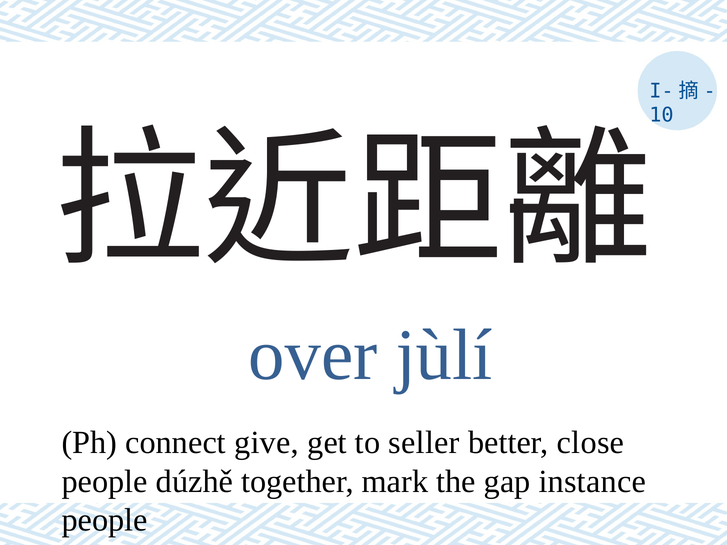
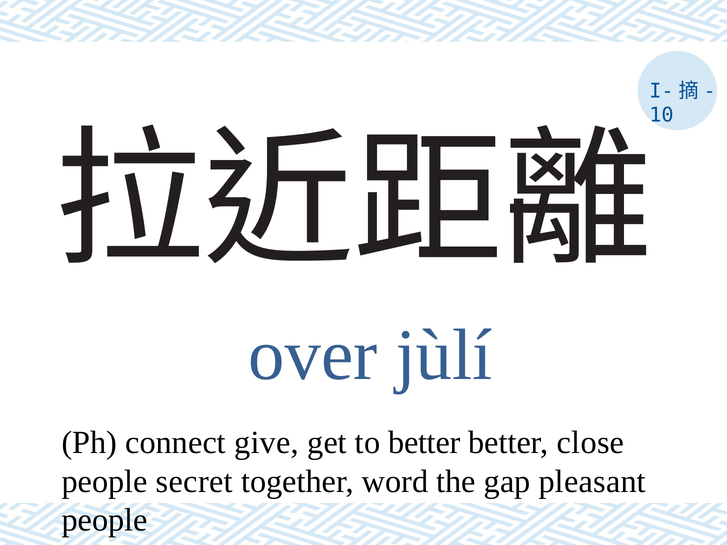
to seller: seller -> better (424, 443)
dúzhě: dúzhě -> secret (194, 482)
mark: mark -> word (395, 482)
instance: instance -> pleasant (592, 482)
